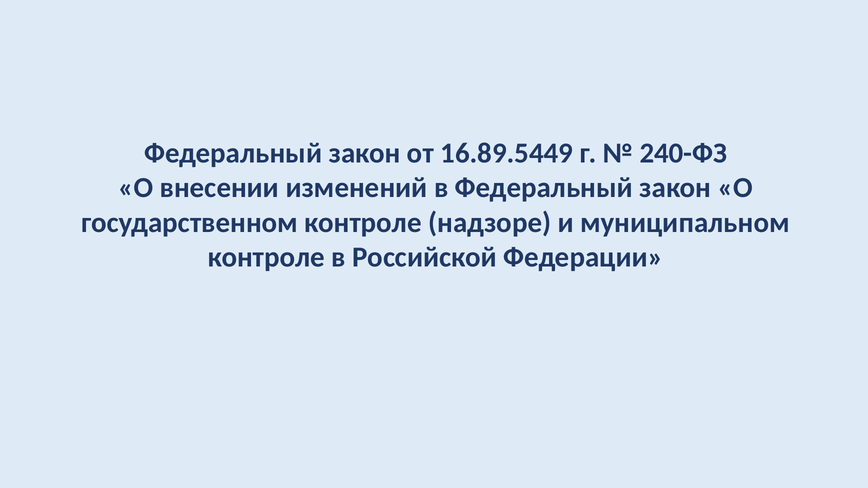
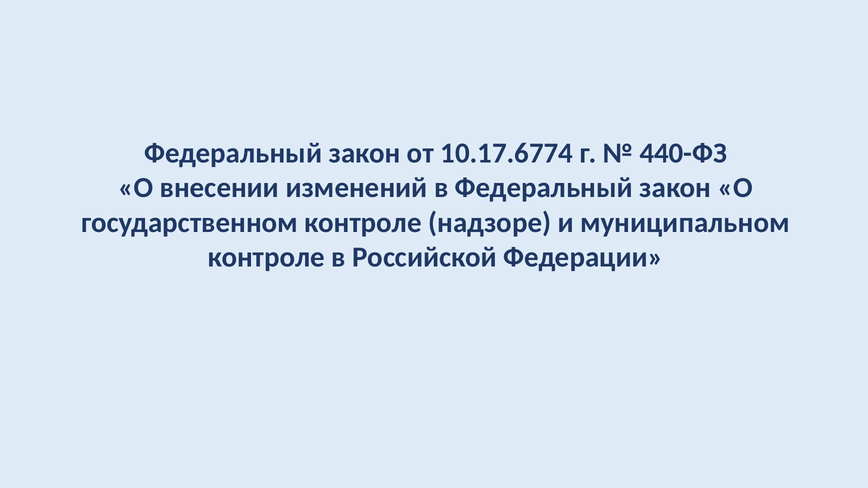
16.89.5449: 16.89.5449 -> 10.17.6774 (507, 153)
240-ФЗ: 240-ФЗ -> 440-ФЗ (683, 153)
